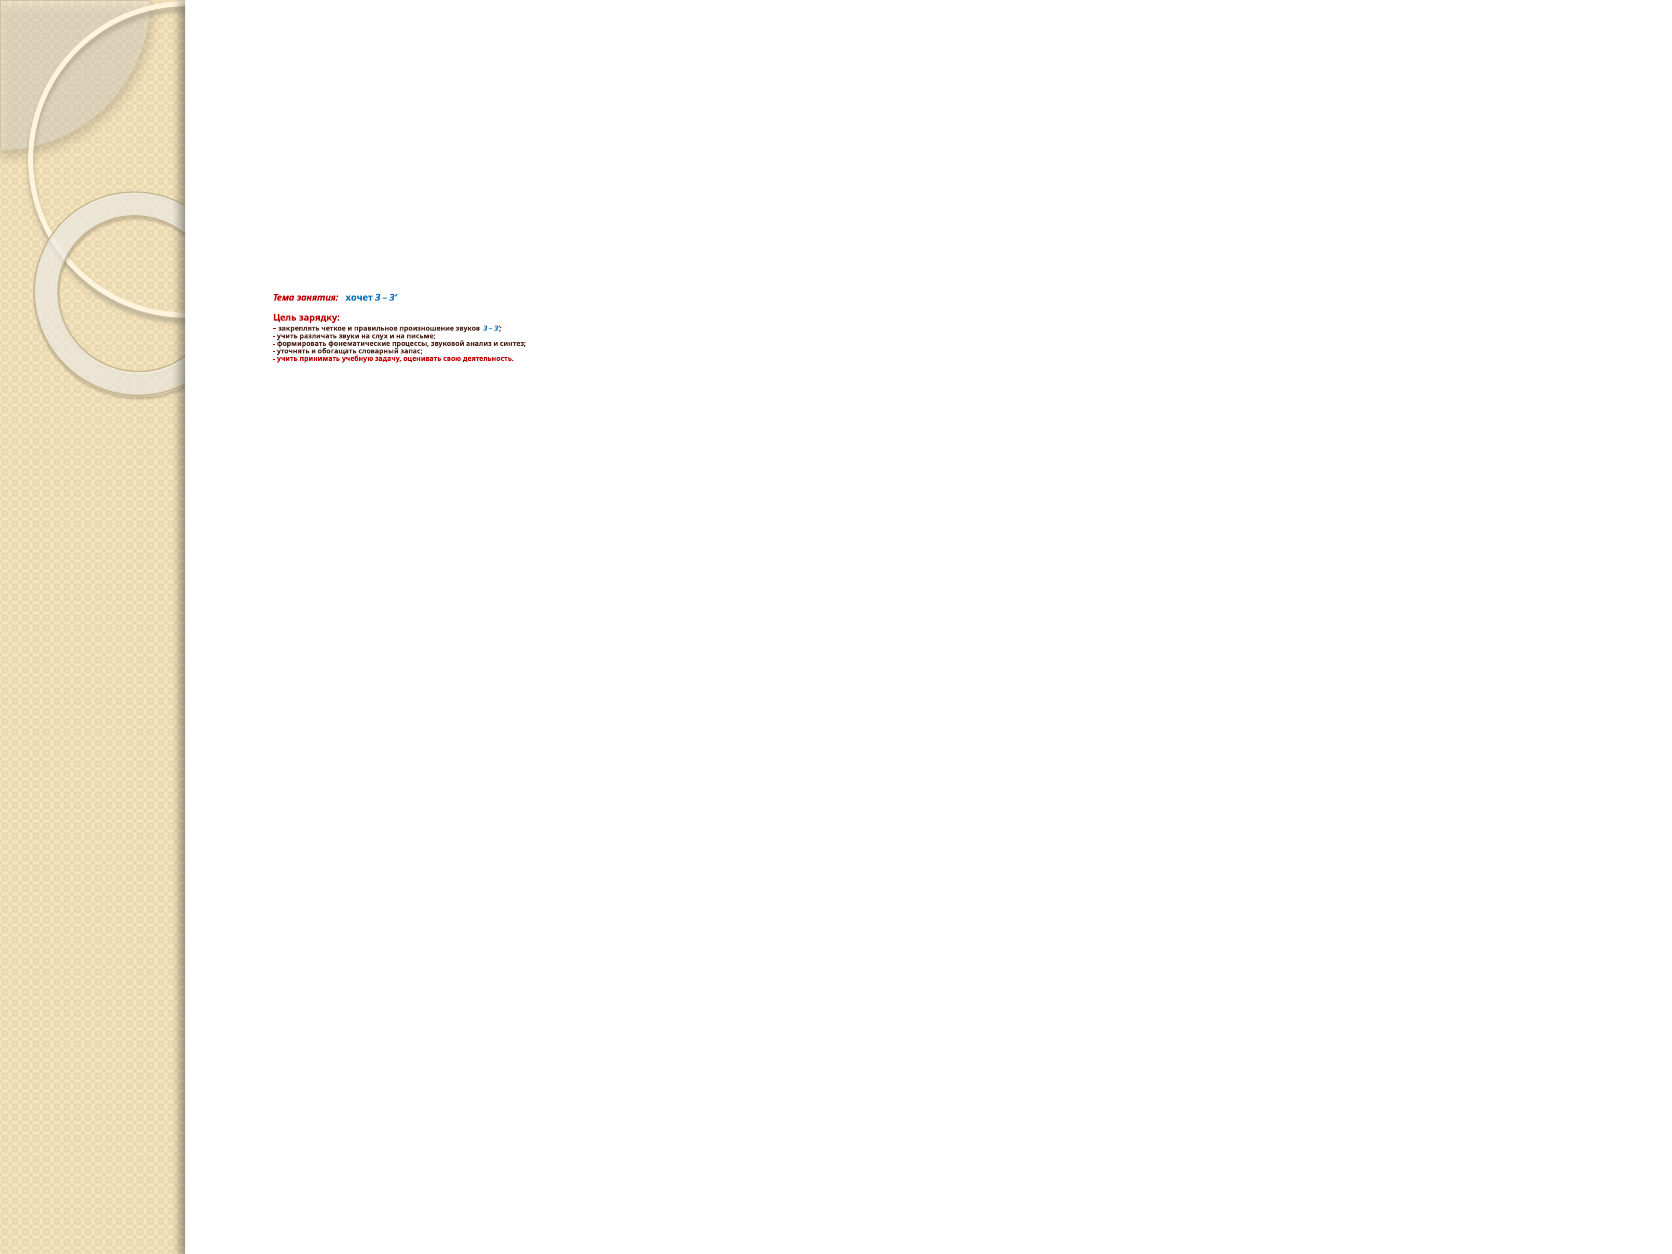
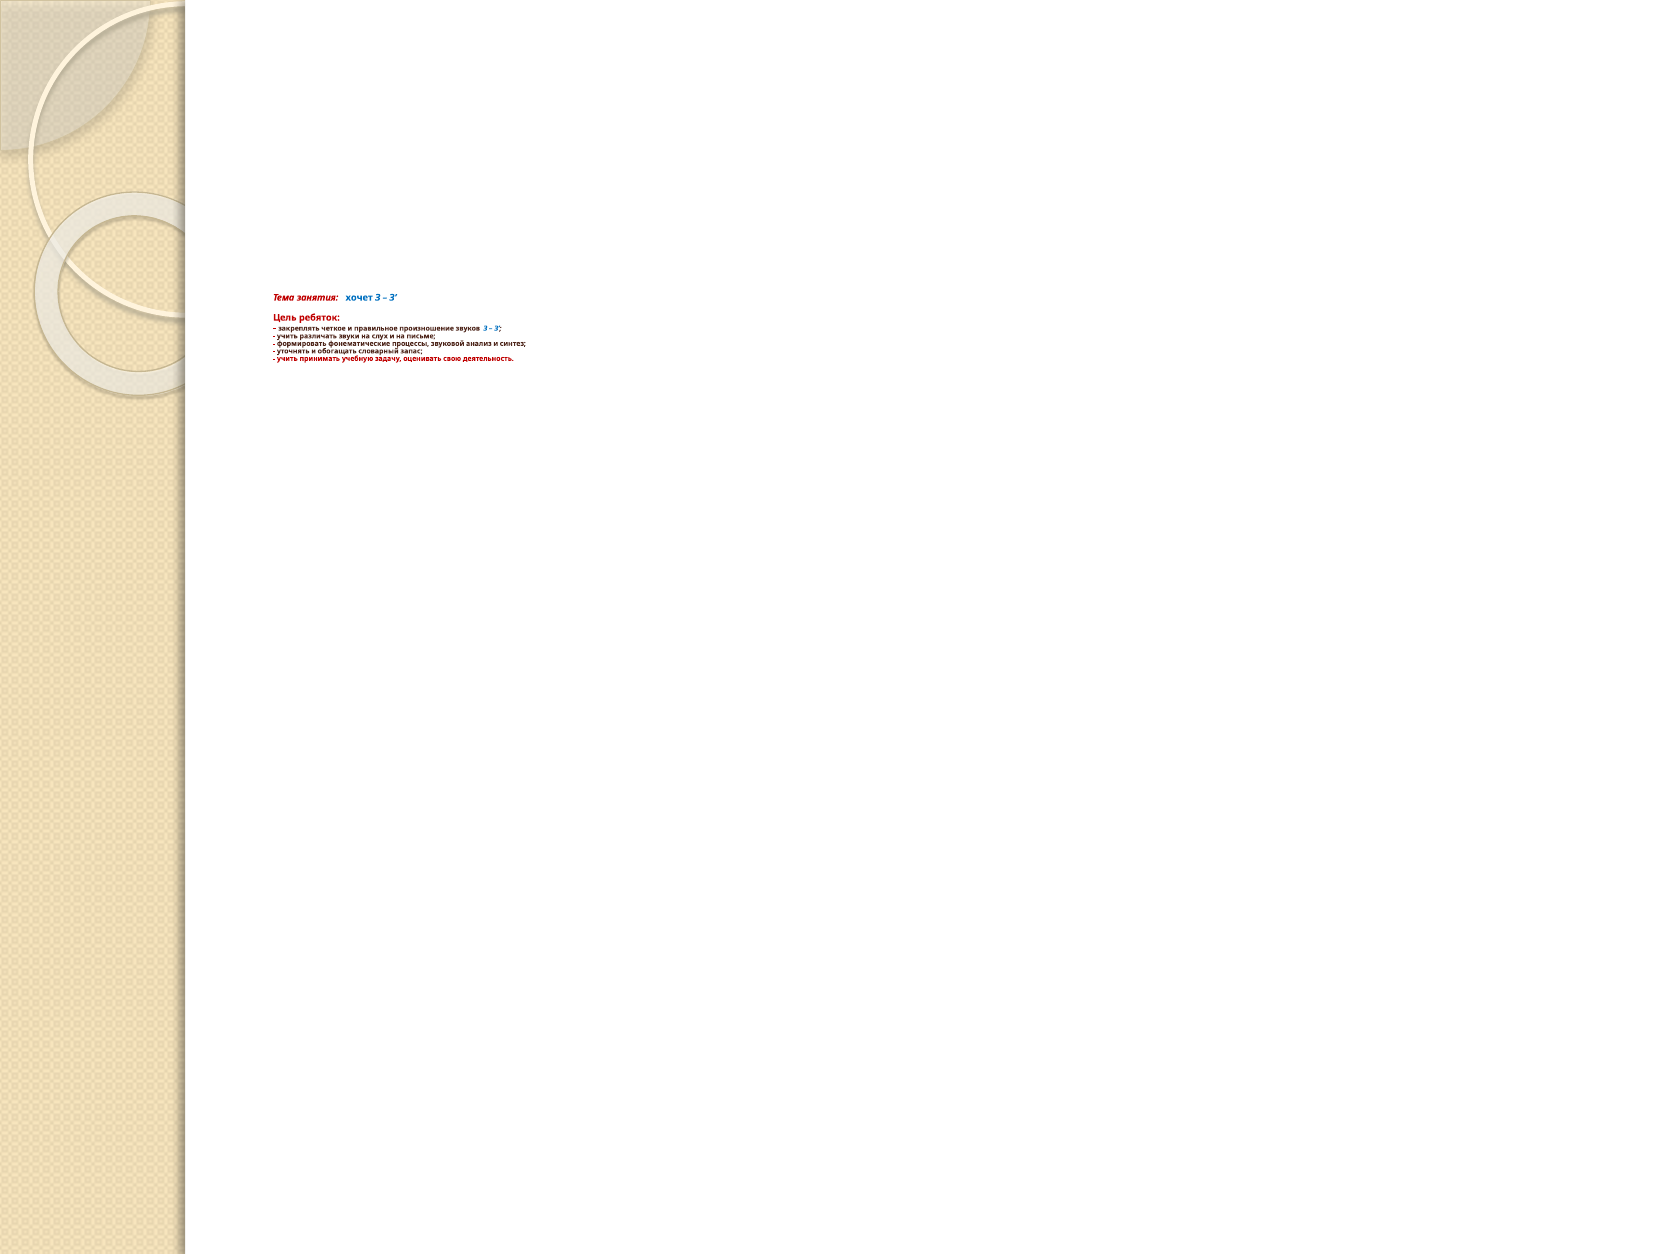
зарядку: зарядку -> ребяток (319, 318)
